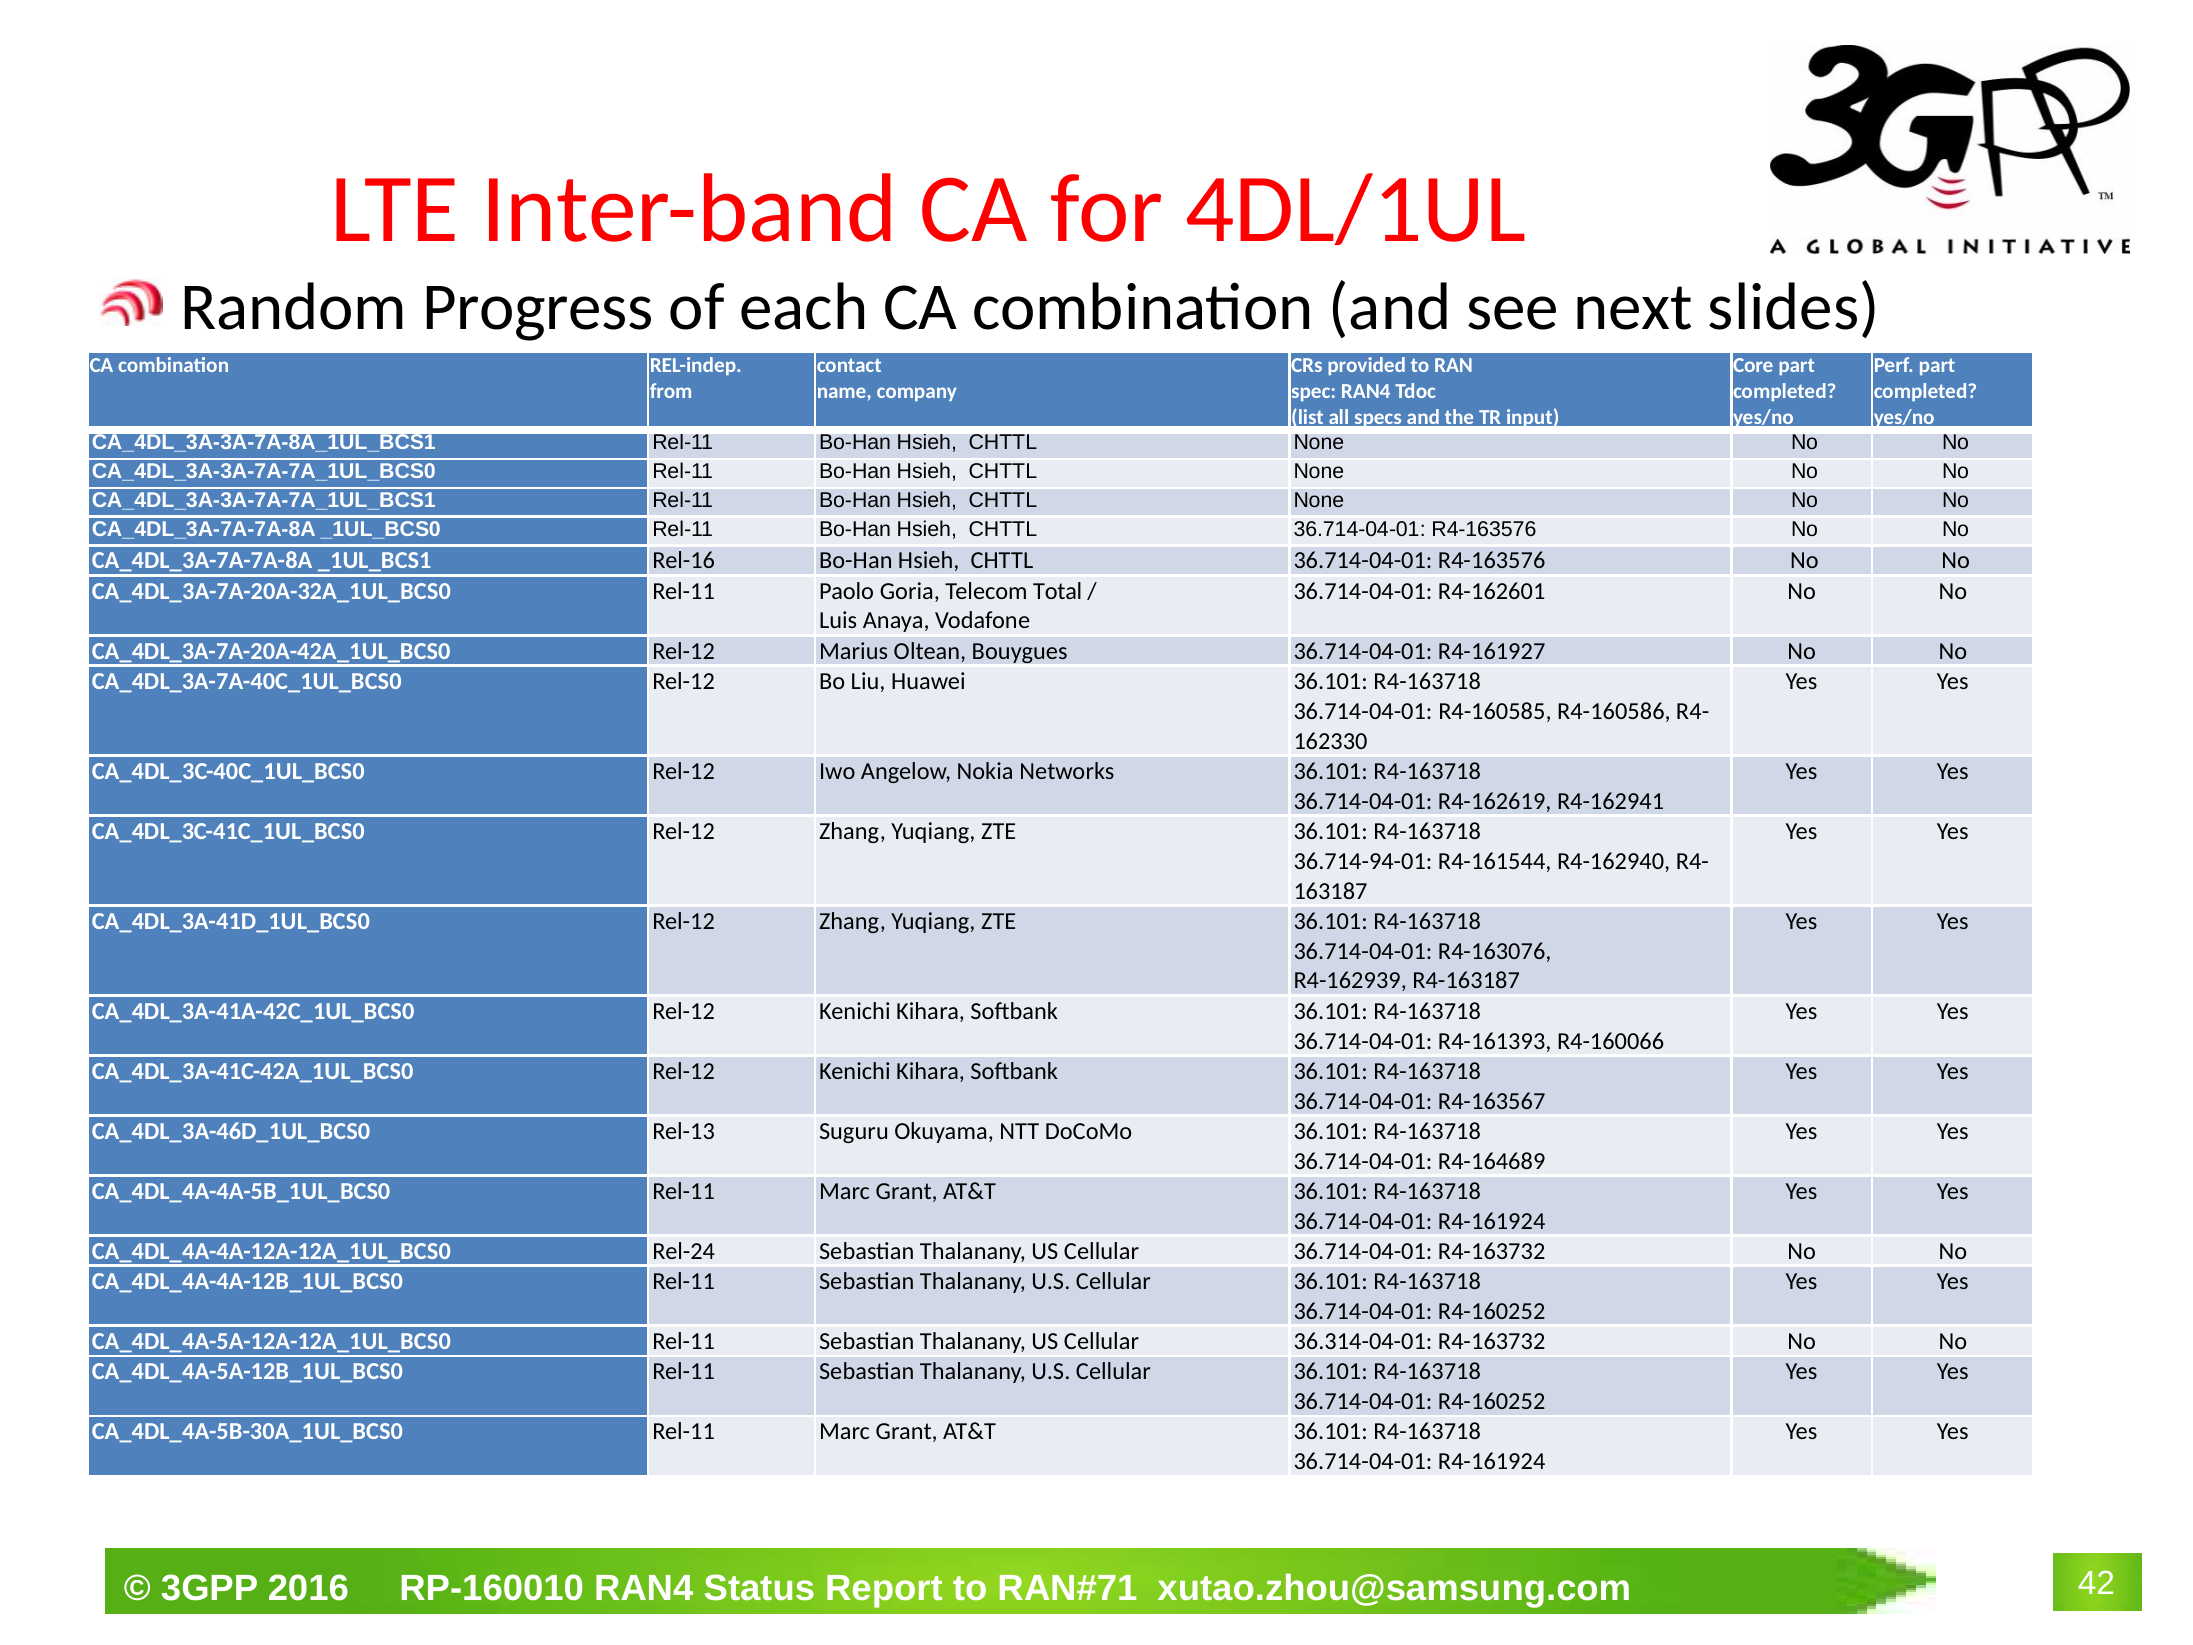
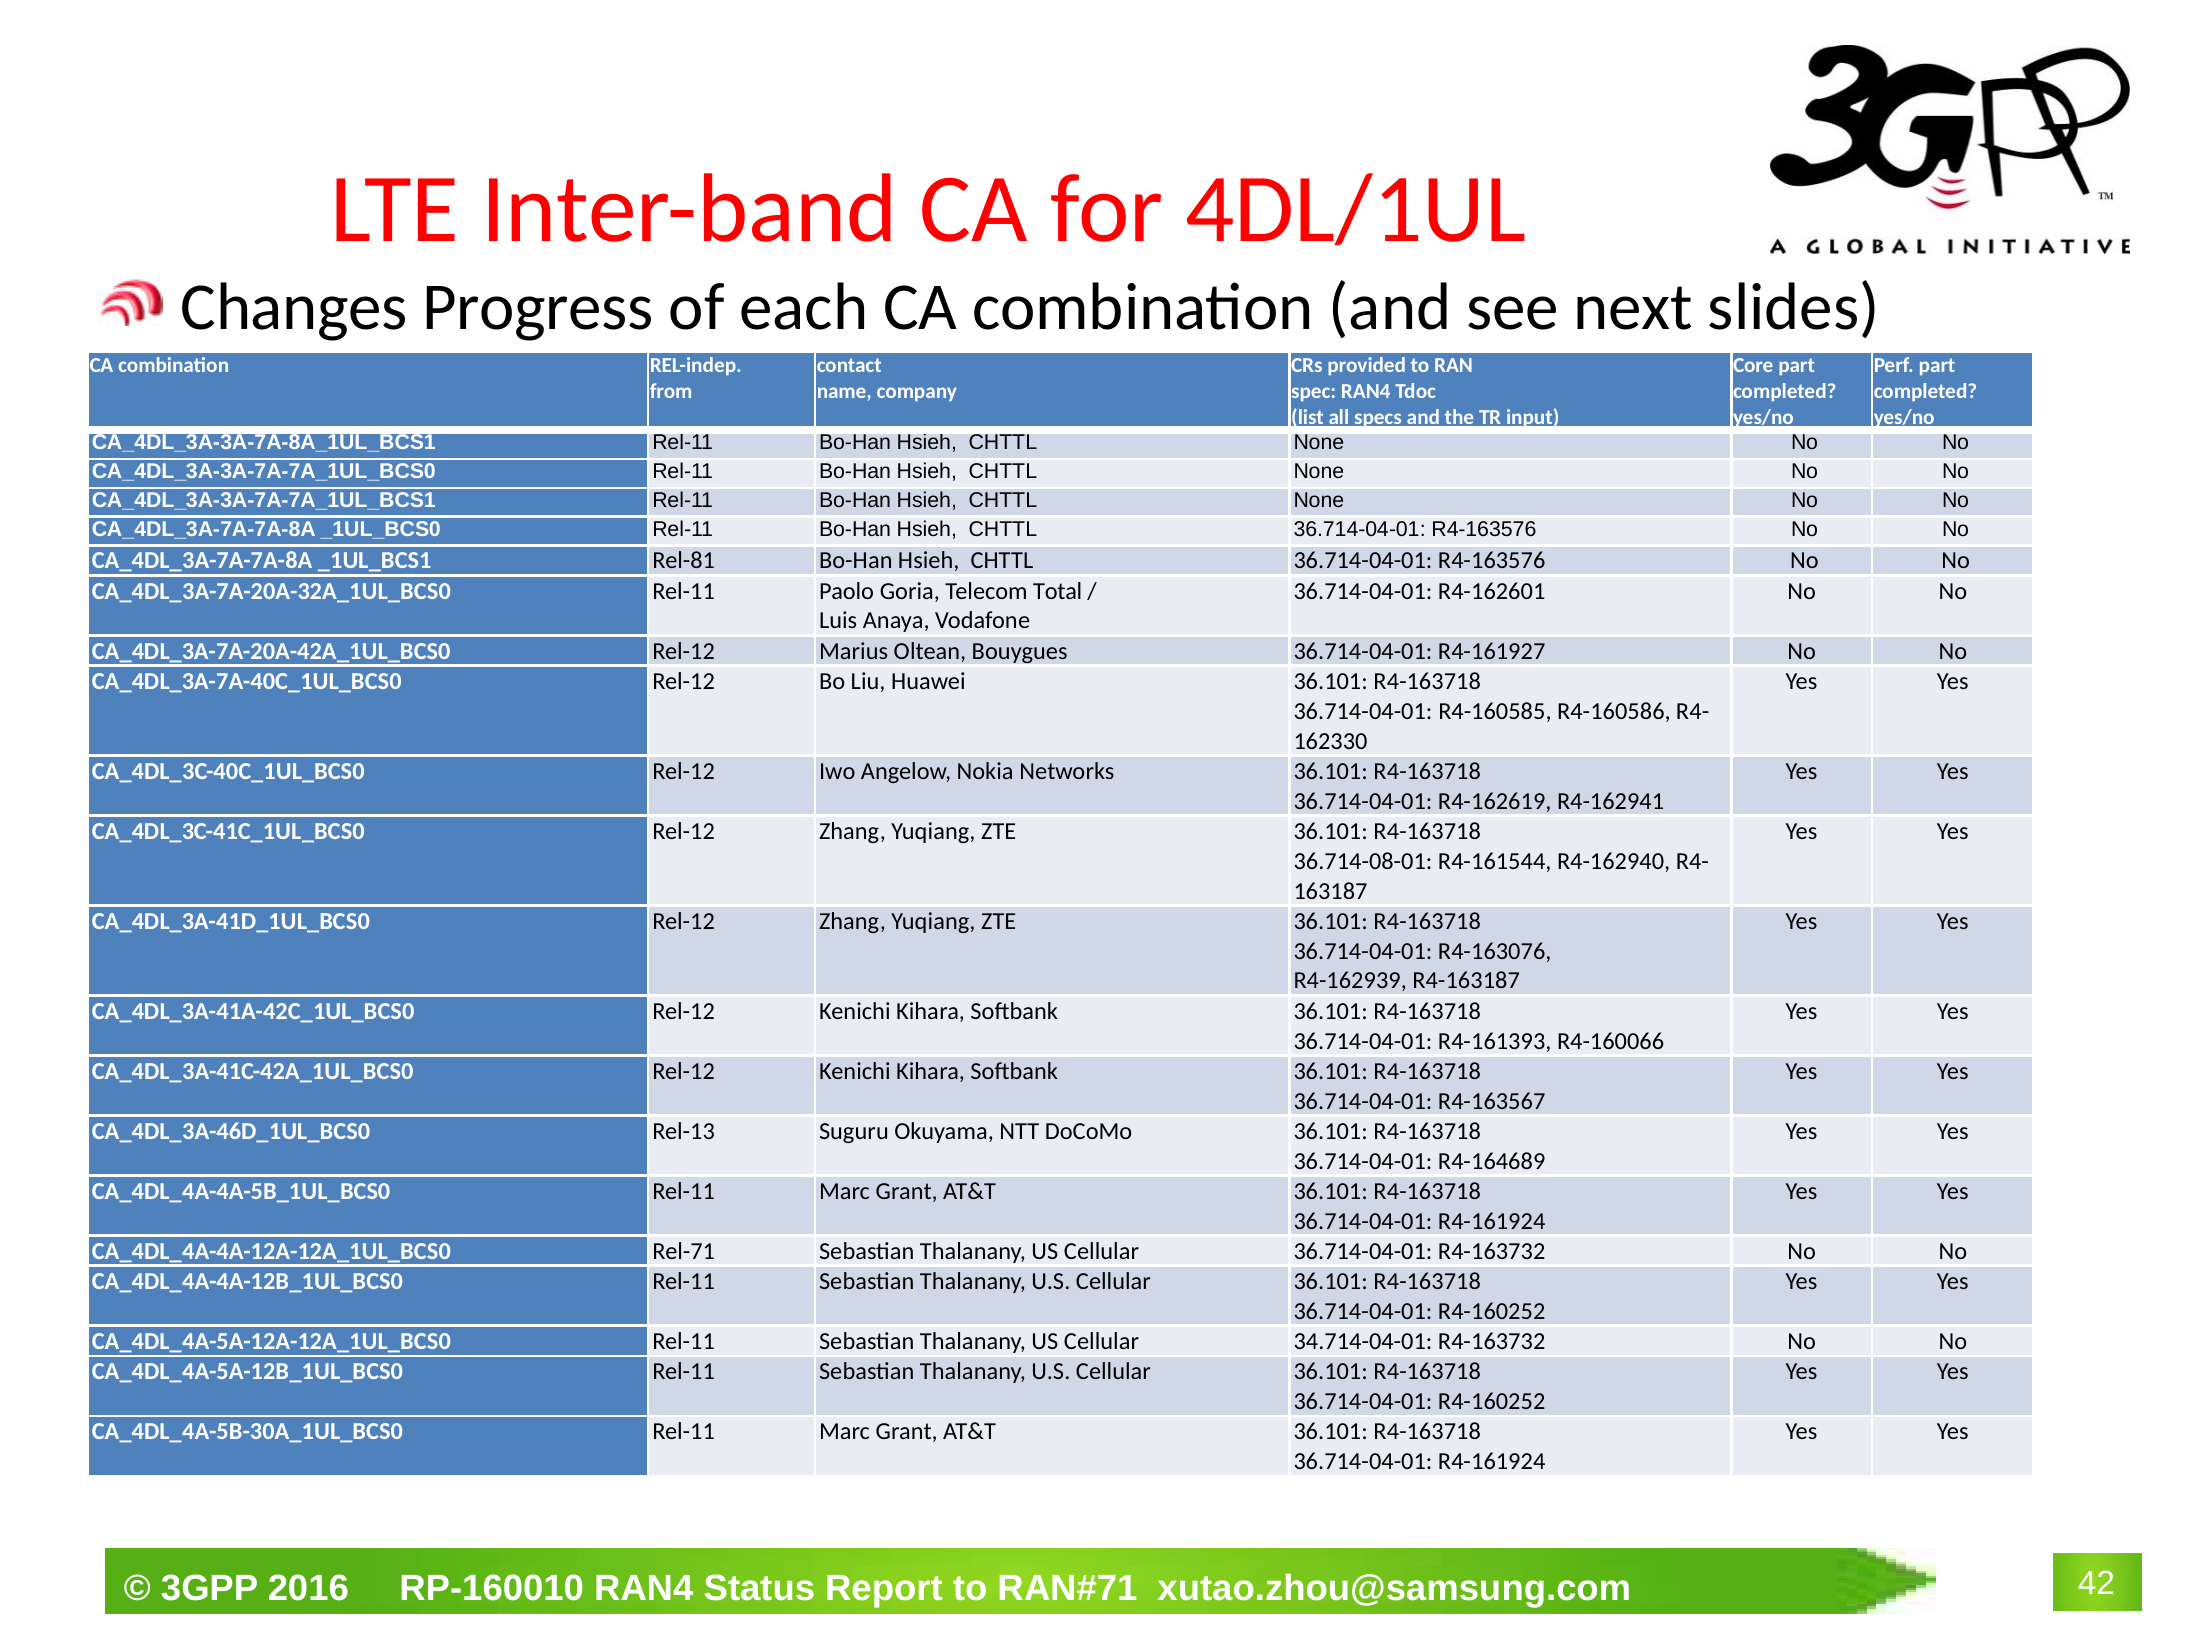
Random: Random -> Changes (294, 307)
Rel-16: Rel-16 -> Rel-81 (684, 561)
36.714-94-01: 36.714-94-01 -> 36.714-08-01 (1363, 861)
Rel-24: Rel-24 -> Rel-71 (684, 1251)
36.314-04-01: 36.314-04-01 -> 34.714-04-01 (1363, 1341)
